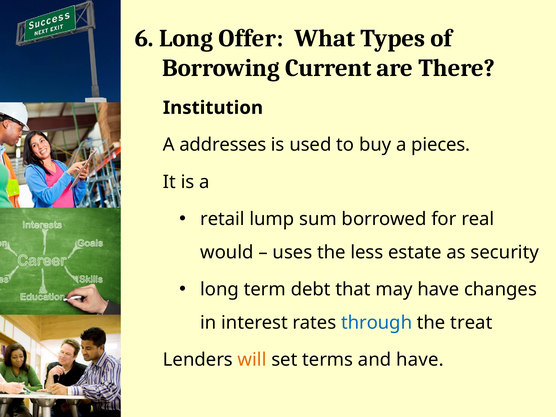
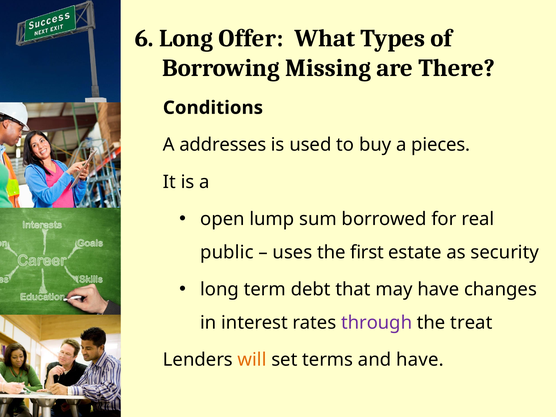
Current: Current -> Missing (328, 68)
Institution: Institution -> Conditions (213, 108)
retail: retail -> open (222, 219)
would: would -> public (227, 252)
less: less -> first (367, 252)
through colour: blue -> purple (377, 323)
